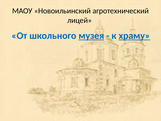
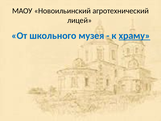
музея underline: present -> none (91, 36)
